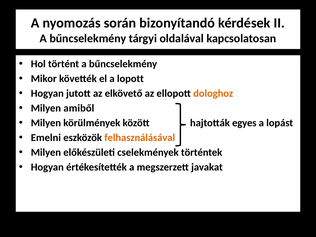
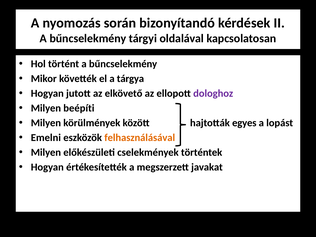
lopott: lopott -> tárgya (130, 79)
dologhoz colour: orange -> purple (213, 93)
amiből: amiből -> beépíti (79, 108)
